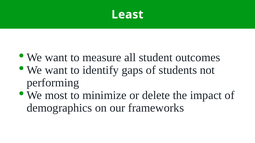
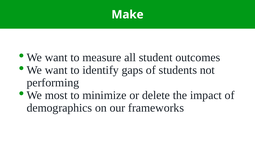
Least: Least -> Make (127, 15)
